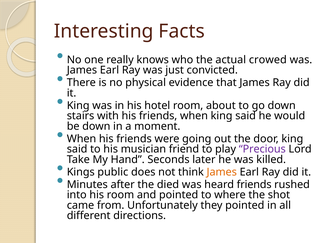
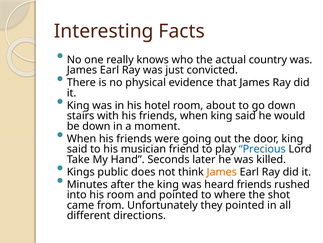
crowed: crowed -> country (268, 60)
Precious colour: purple -> blue (262, 149)
the died: died -> king (168, 184)
